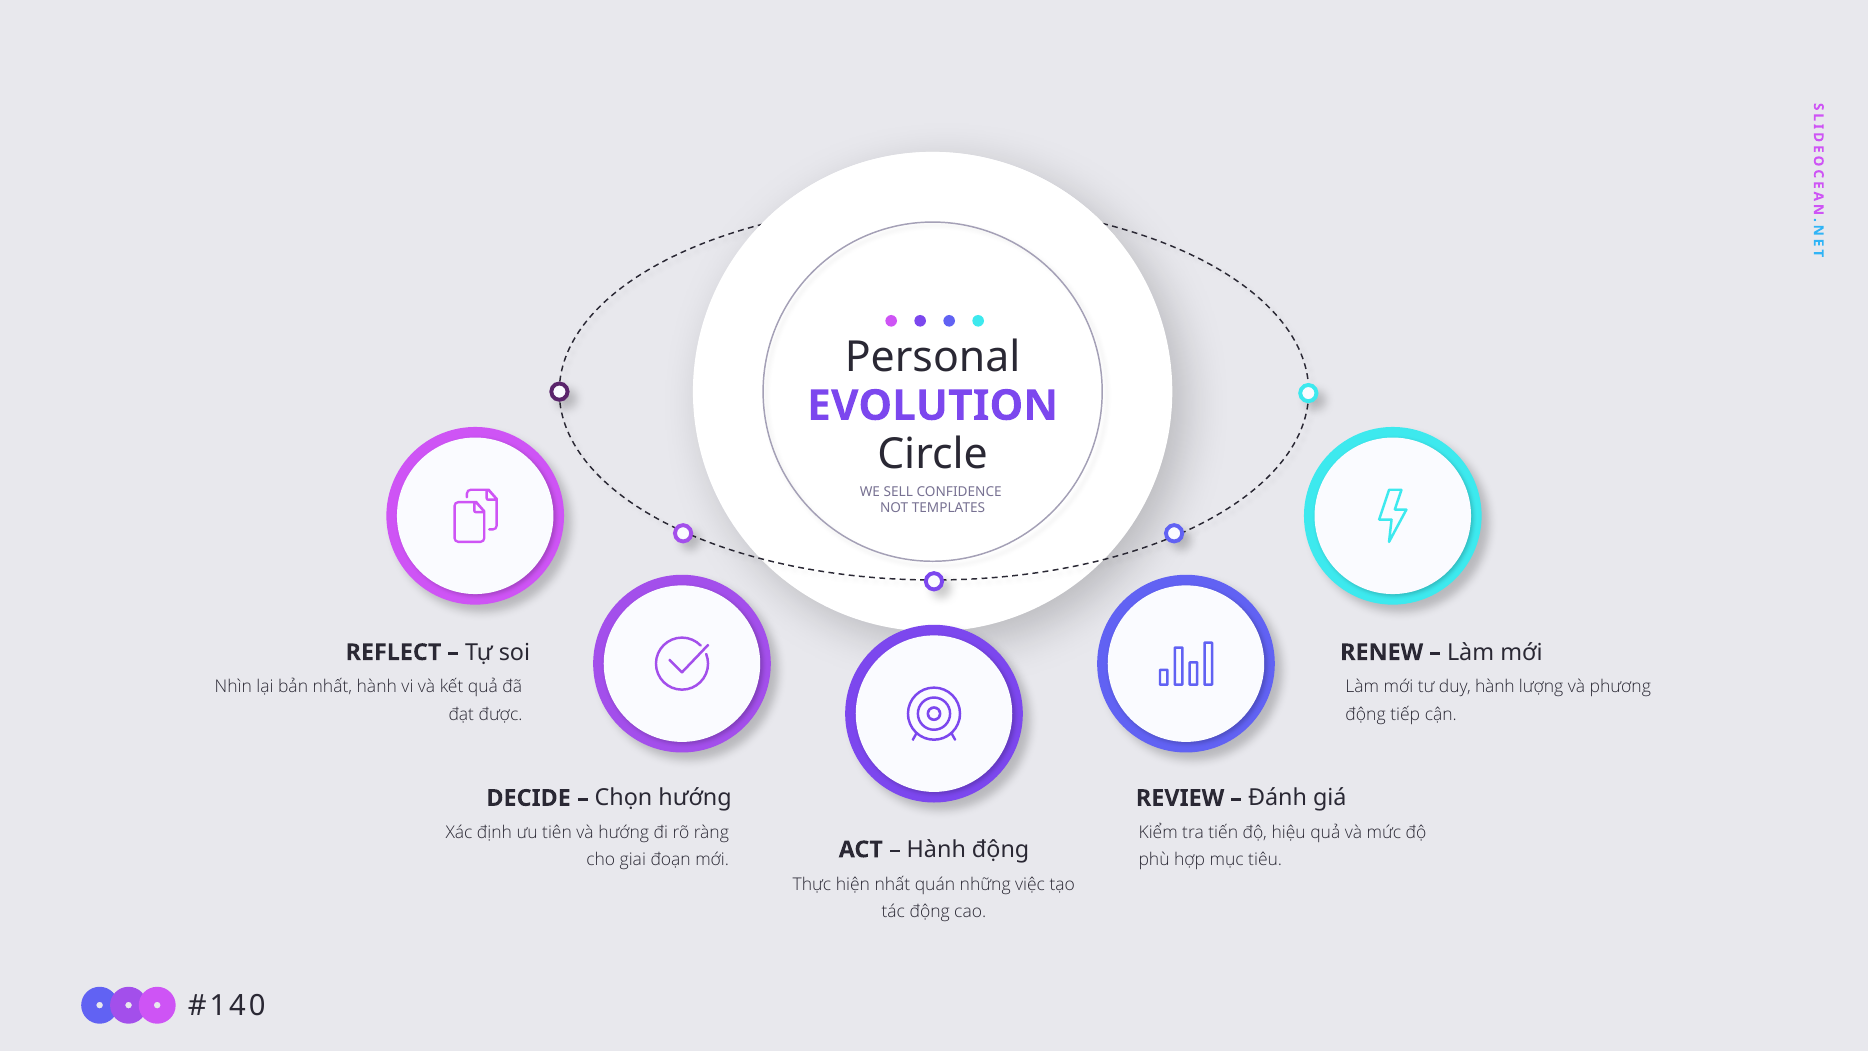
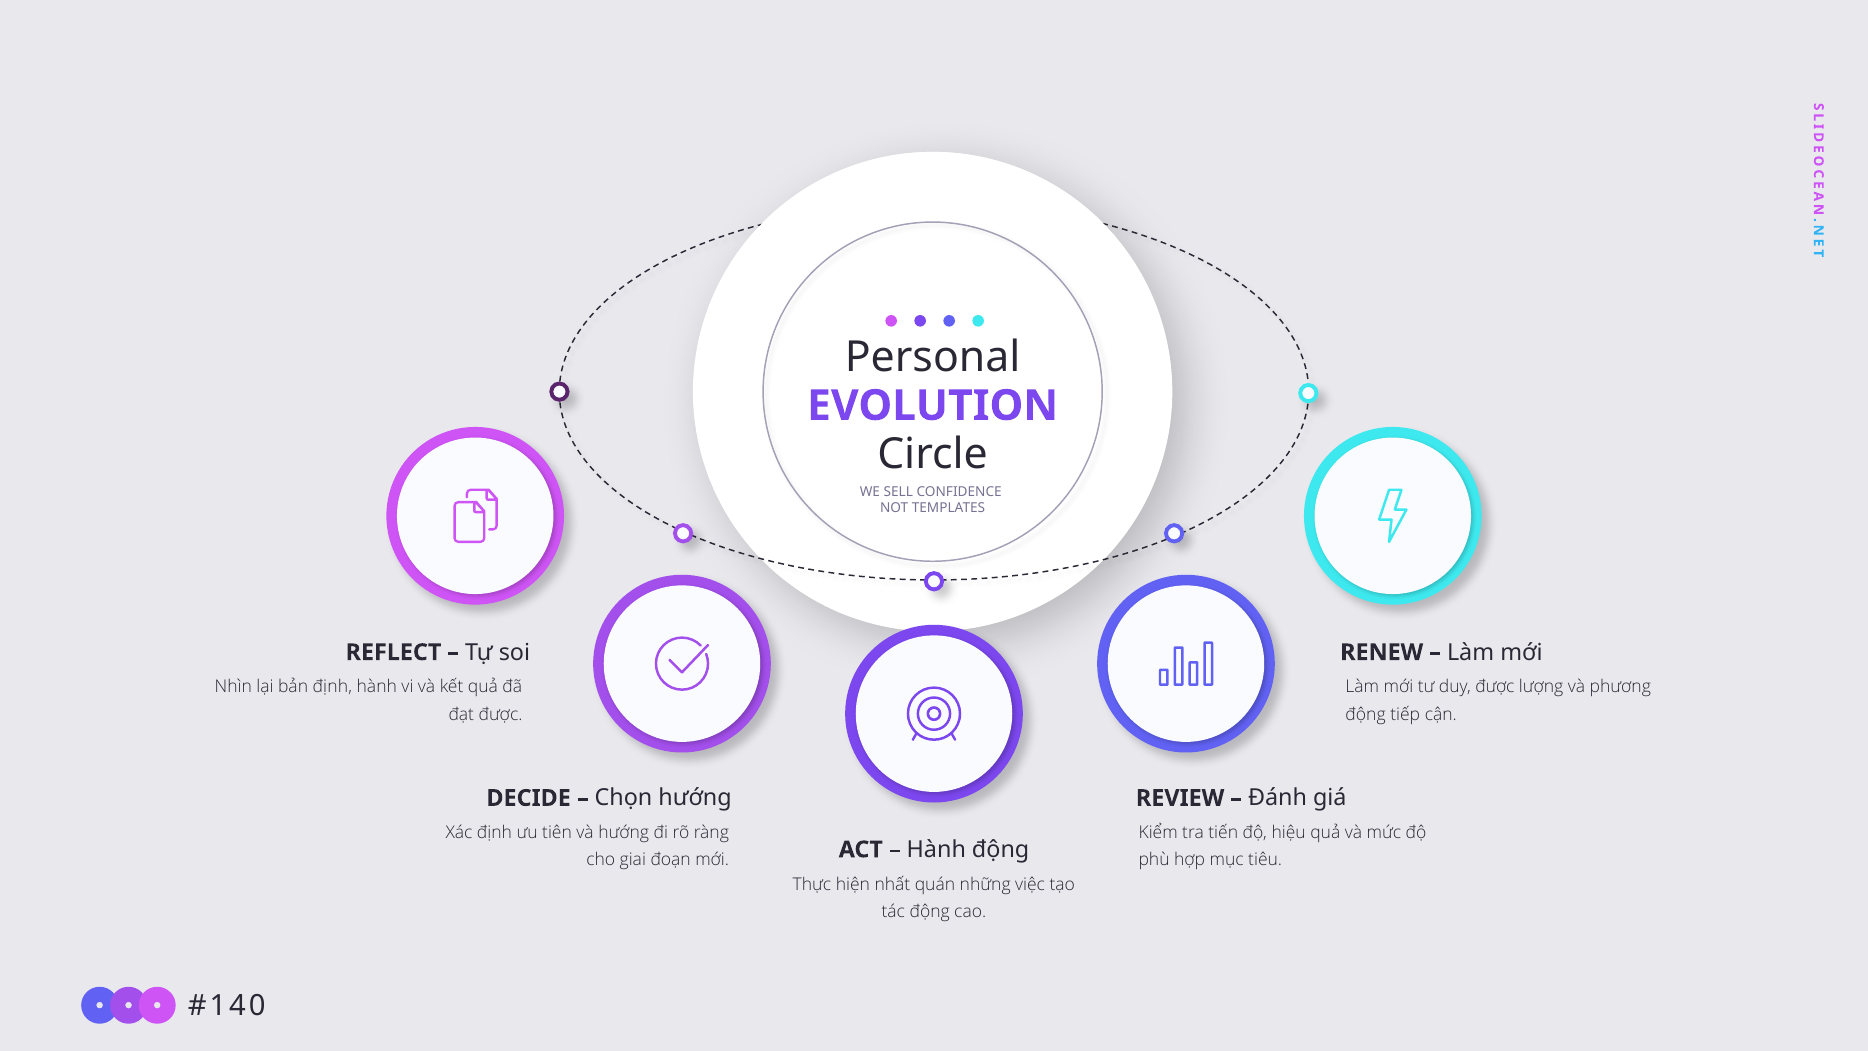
bản nhất: nhất -> định (332, 687)
duy hành: hành -> được (1495, 687)
